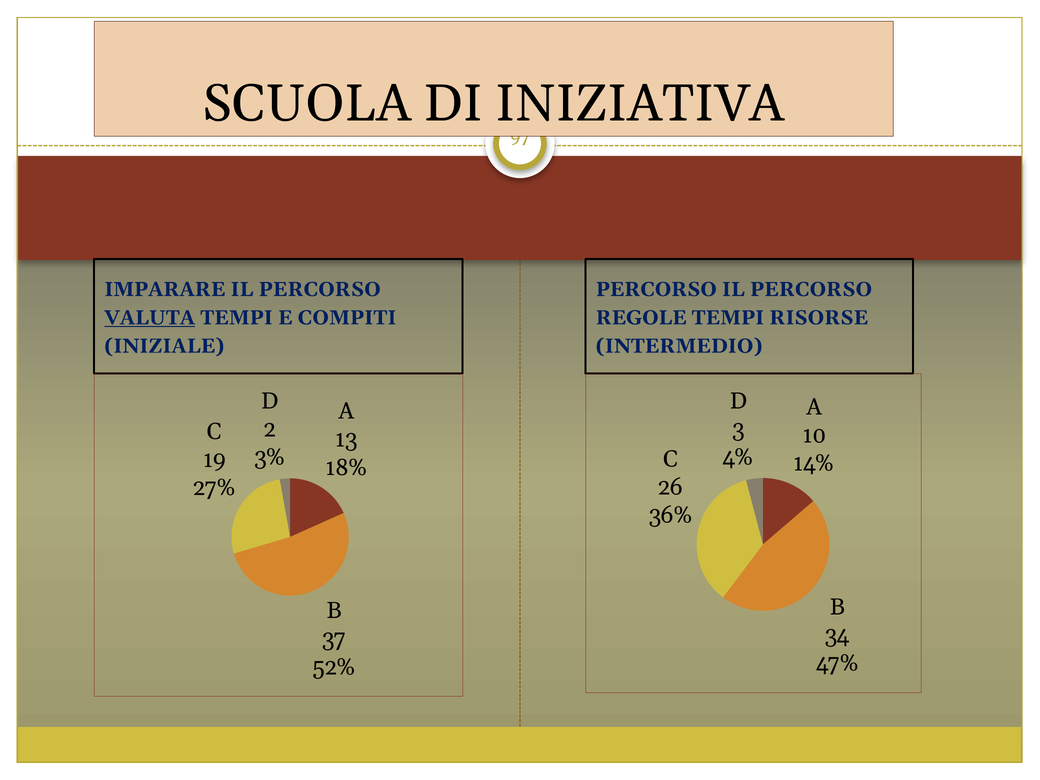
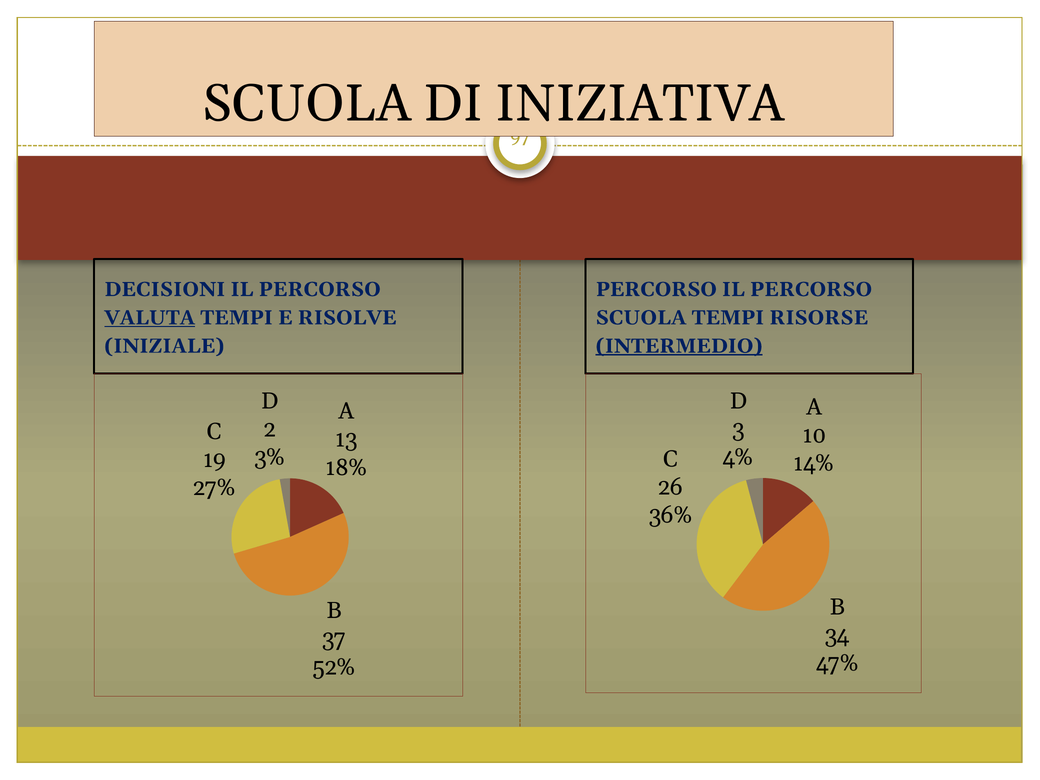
IMPARARE: IMPARARE -> DECISIONI (165, 289)
COMPITI: COMPITI -> RISOLVE (347, 318)
REGOLE: REGOLE -> SCUOLA (641, 318)
INTERMEDIO underline: none -> present (679, 346)
